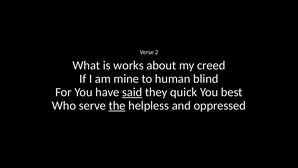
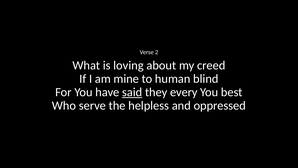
works: works -> loving (129, 65)
quick: quick -> every (184, 92)
the underline: present -> none (117, 105)
